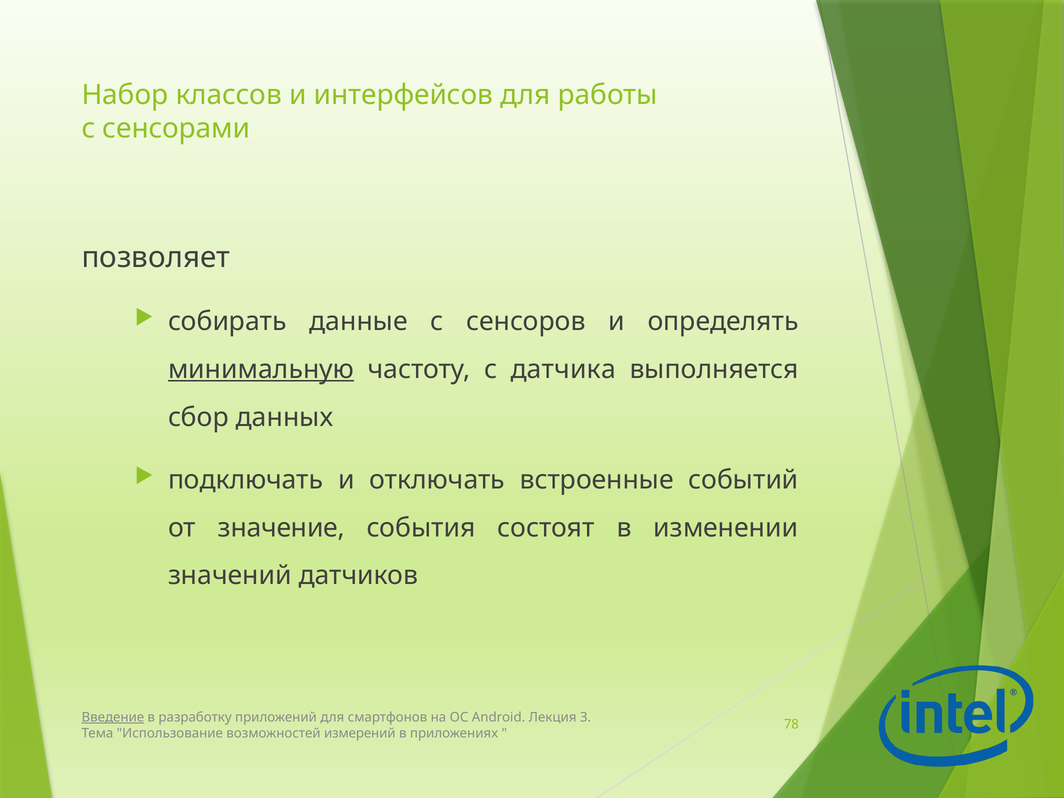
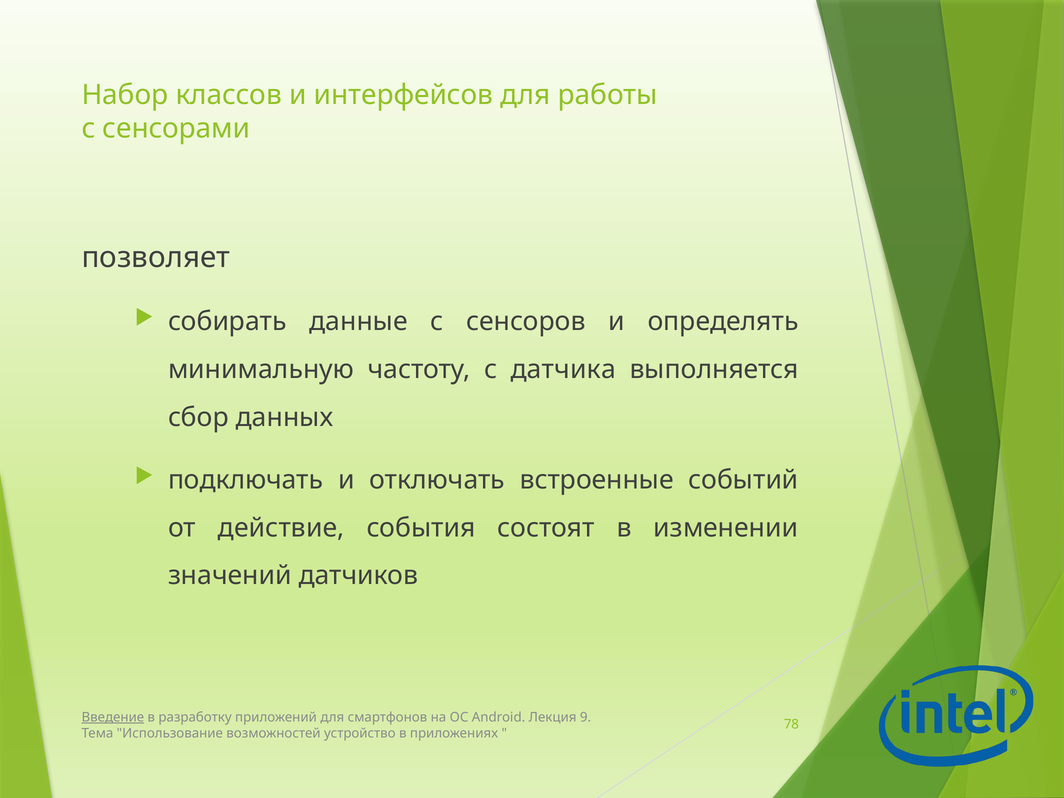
минимальную underline: present -> none (261, 369)
значение: значение -> действие (281, 528)
3: 3 -> 9 (585, 717)
измерений: измерений -> устройство (360, 733)
